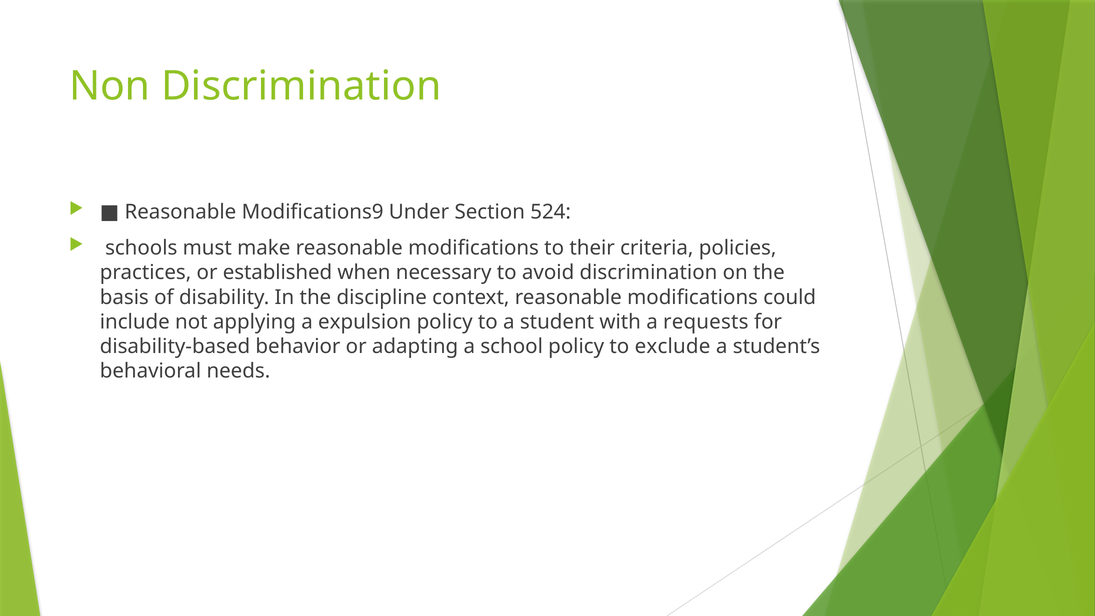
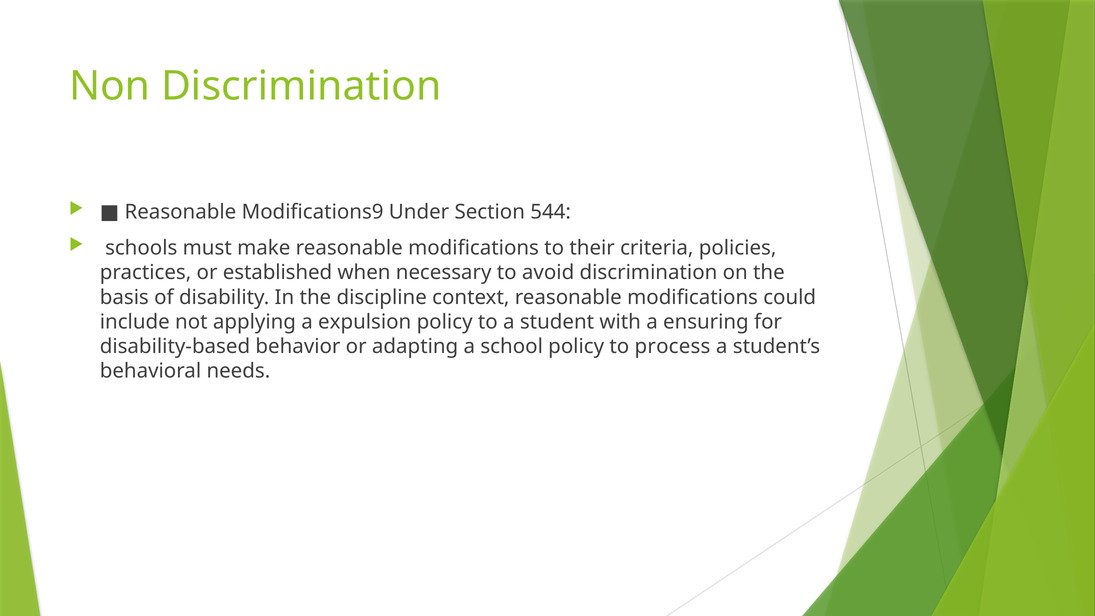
524: 524 -> 544 (551, 212)
requests: requests -> ensuring (706, 322)
exclude: exclude -> process (673, 347)
